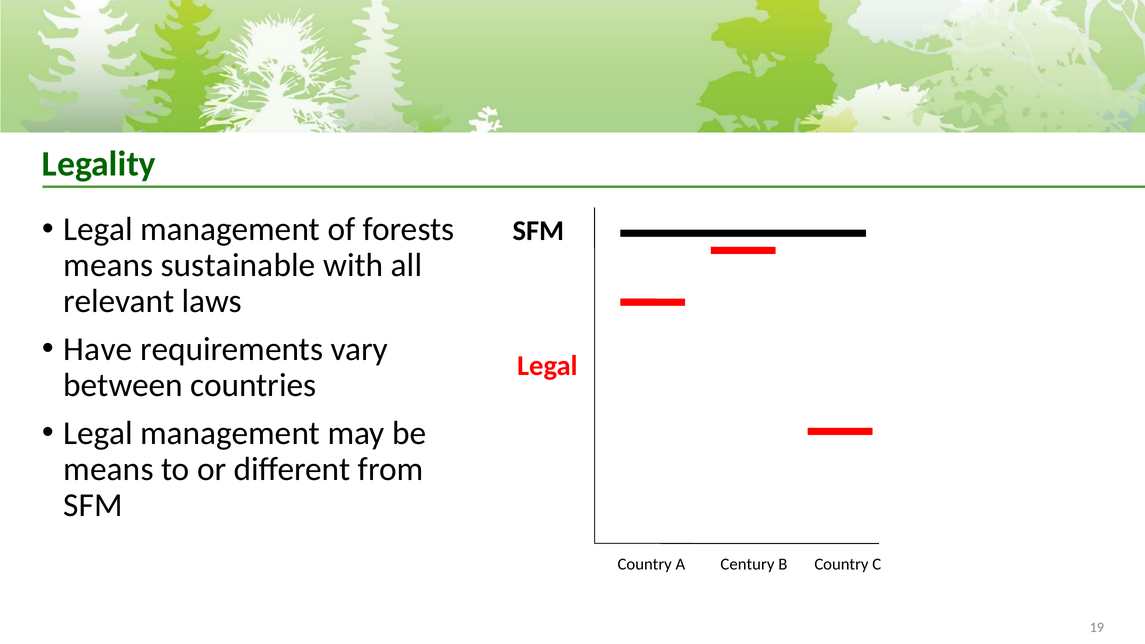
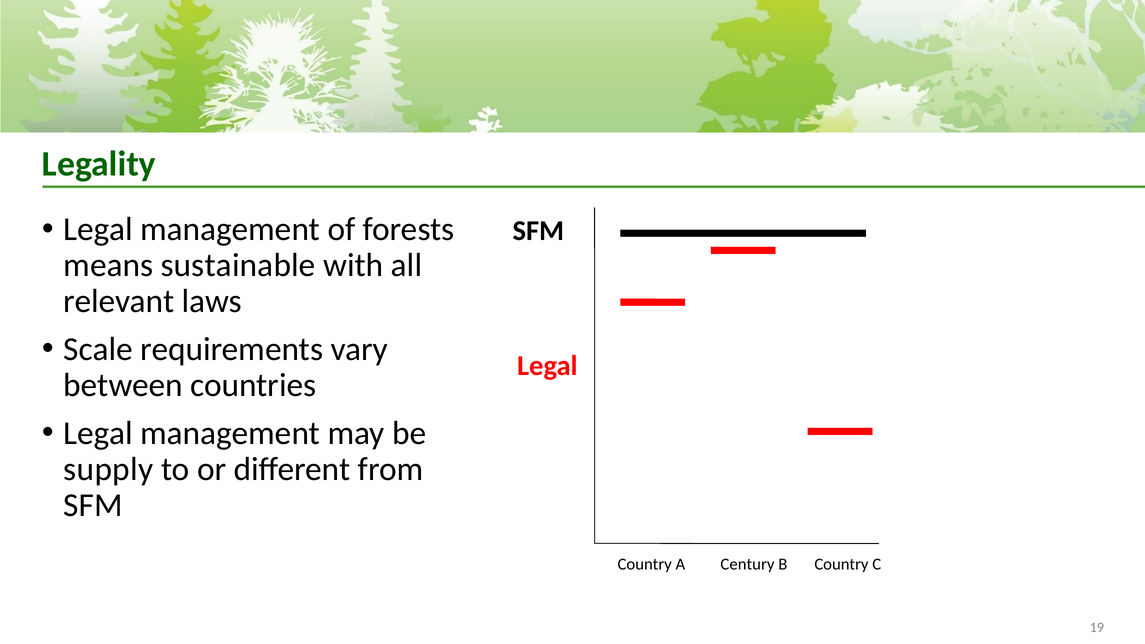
Have: Have -> Scale (98, 349)
means: means -> supply (108, 469)
